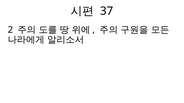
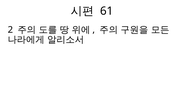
37: 37 -> 61 (107, 11)
